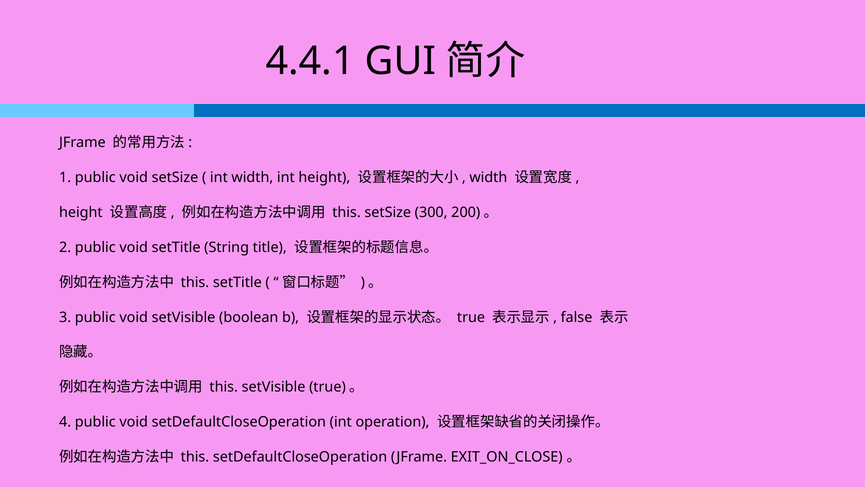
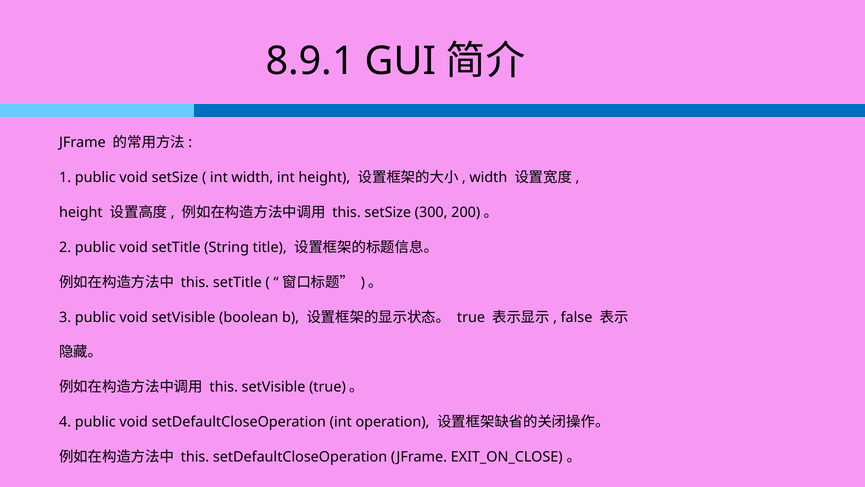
4.4.1: 4.4.1 -> 8.9.1 (310, 61)
